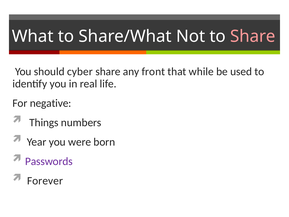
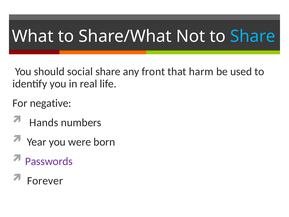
Share colour: pink -> light blue (253, 36)
cyber: cyber -> social (80, 72)
while: while -> harm (201, 72)
Things: Things -> Hands (44, 122)
